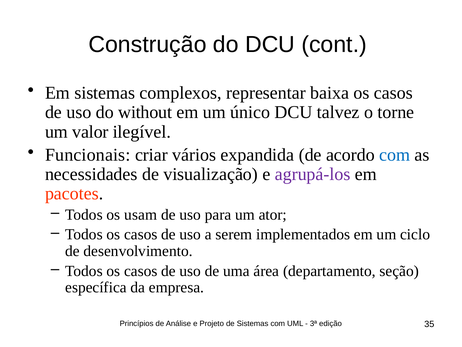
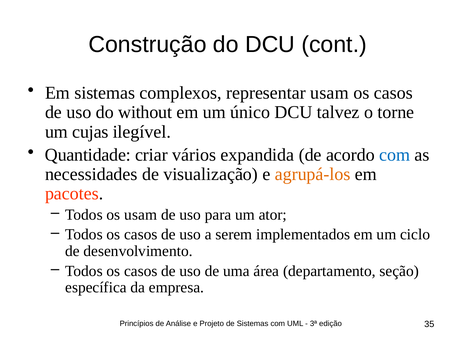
representar baixa: baixa -> usam (330, 93)
valor: valor -> cujas (90, 132)
Funcionais: Funcionais -> Quantidade (88, 155)
agrupá-los colour: purple -> orange (313, 174)
